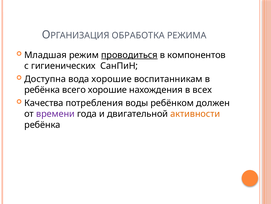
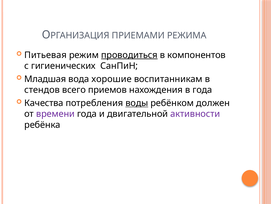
ОБРАБОТКА: ОБРАБОТКА -> ПРИЕМАМИ (138, 35)
Младшая: Младшая -> Питьевая (45, 55)
Доступна: Доступна -> Младшая (45, 79)
ребёнка: ребёнка -> стендов (42, 90)
всего хорошие: хорошие -> приемов (107, 90)
в всех: всех -> года (202, 90)
воды underline: none -> present (137, 103)
активности colour: orange -> purple (195, 114)
